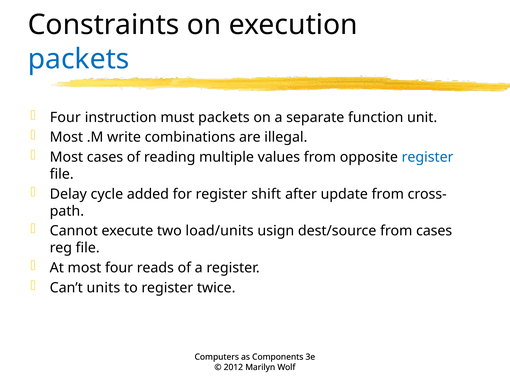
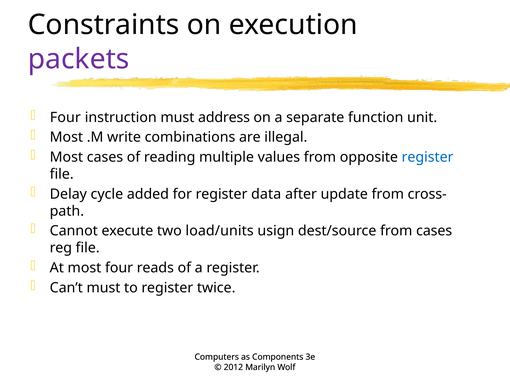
packets colour: blue -> purple (79, 59)
must packets: packets -> address (224, 117)
shift: shift -> data (266, 194)
Can’t units: units -> must (103, 287)
